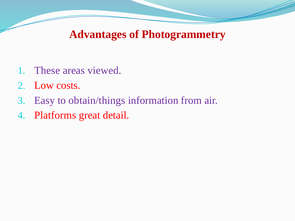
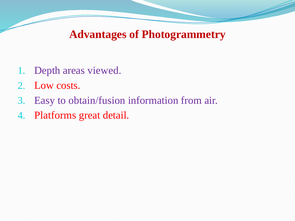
These: These -> Depth (47, 71)
obtain/things: obtain/things -> obtain/fusion (97, 100)
